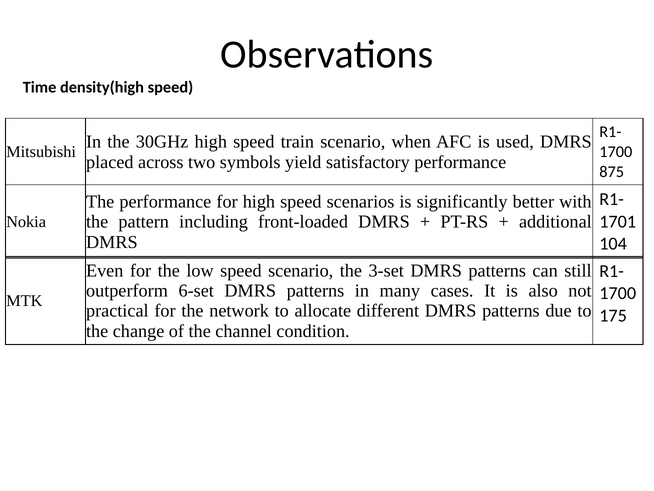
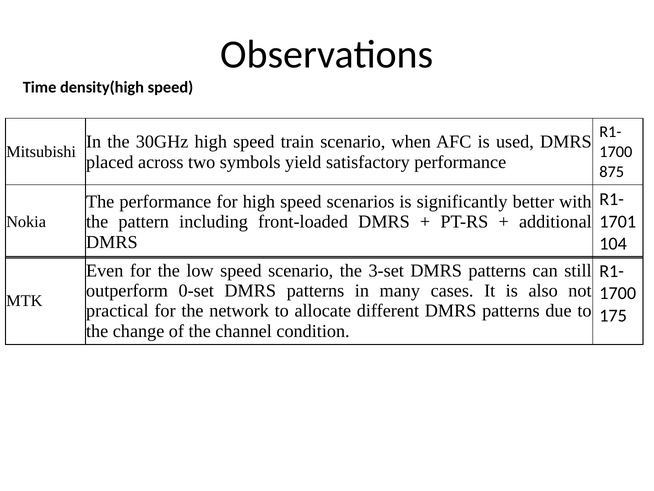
6-set: 6-set -> 0-set (196, 291)
